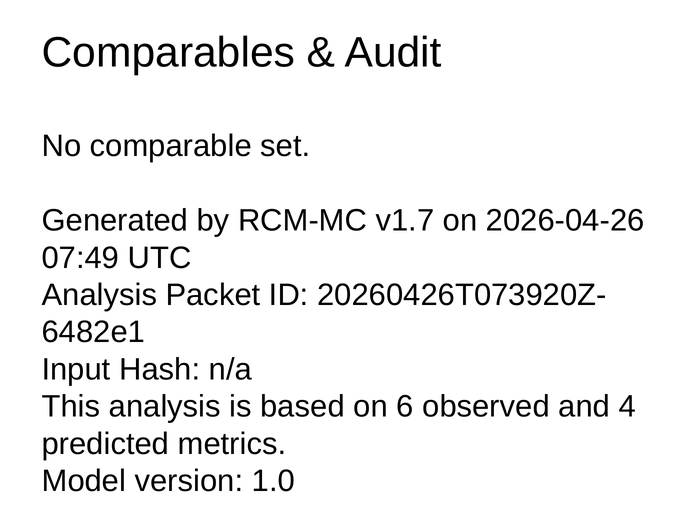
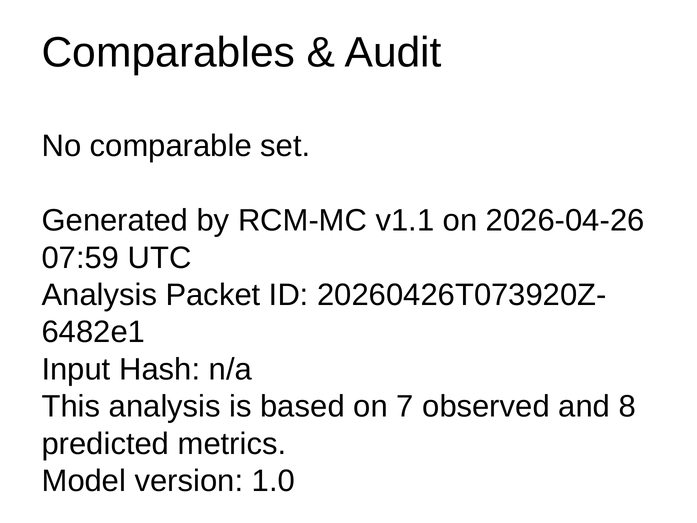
v1.7: v1.7 -> v1.1 (405, 221)
07:49: 07:49 -> 07:59 (80, 258)
6: 6 -> 7 (405, 406)
4: 4 -> 8 (627, 406)
